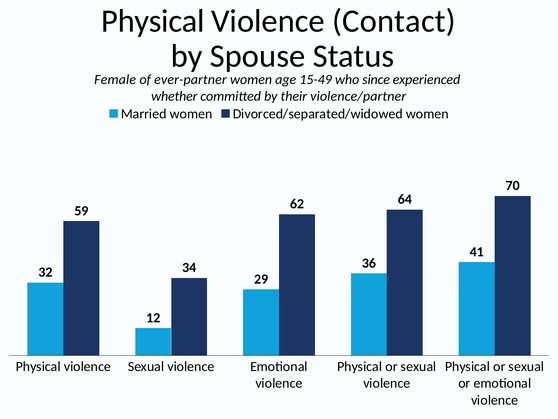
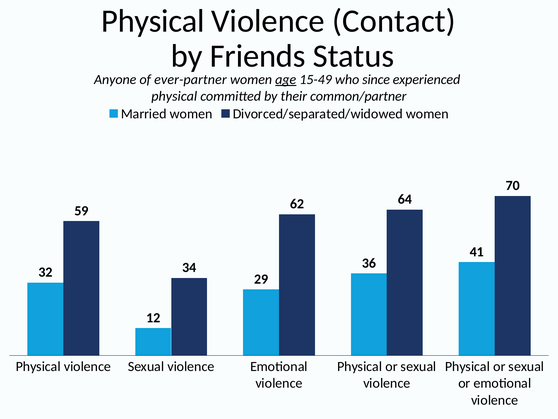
Spouse: Spouse -> Friends (258, 56)
Female: Female -> Anyone (115, 79)
age underline: none -> present (286, 79)
whether: whether -> physical (174, 96)
violence/partner: violence/partner -> common/partner (358, 96)
